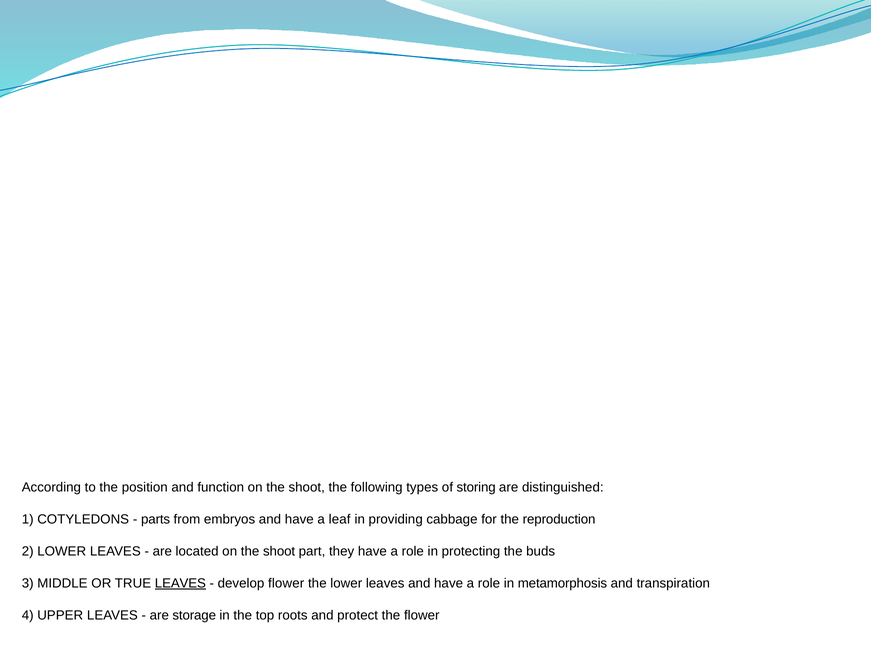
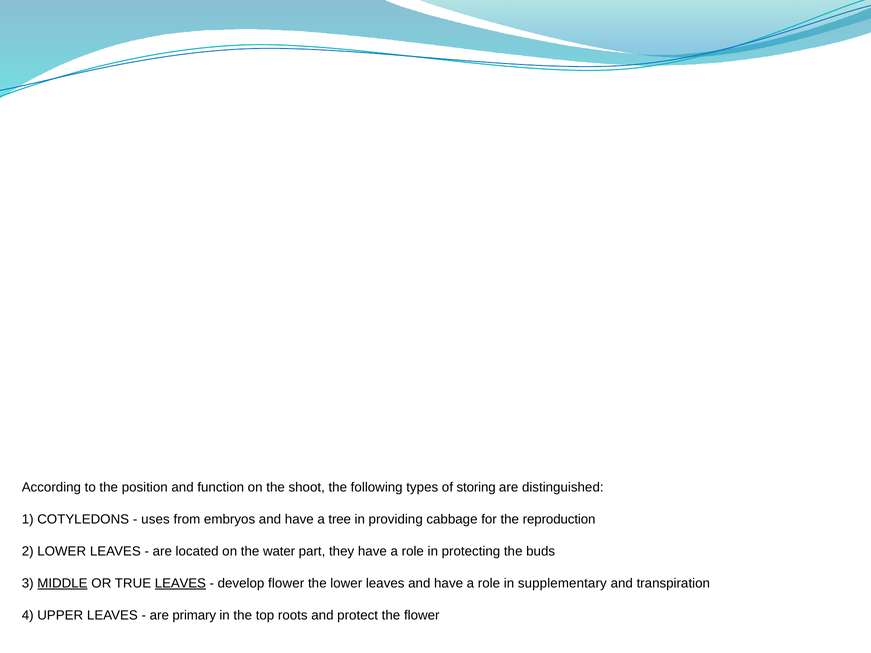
parts: parts -> uses (155, 520)
leaf: leaf -> tree (340, 520)
located on the shoot: shoot -> water (279, 552)
MIDDLE underline: none -> present (62, 584)
metamorphosis: metamorphosis -> supplementary (562, 584)
storage: storage -> primary (194, 616)
